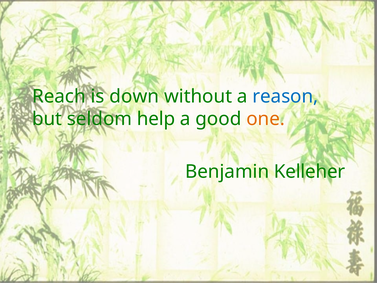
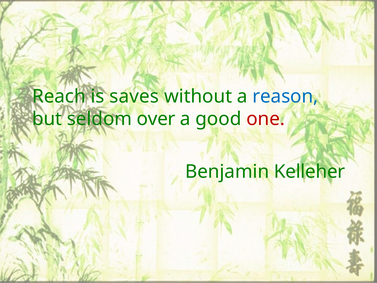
down: down -> saves (134, 96)
help: help -> over (156, 119)
one colour: orange -> red (266, 119)
